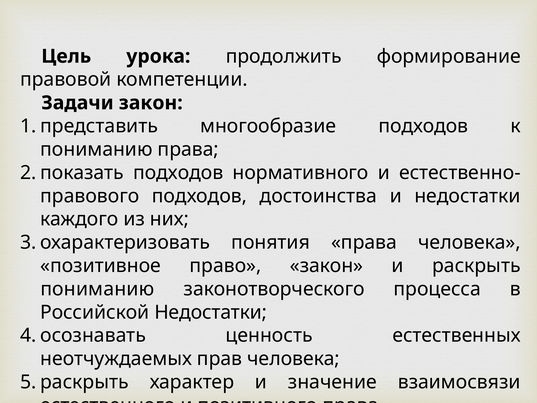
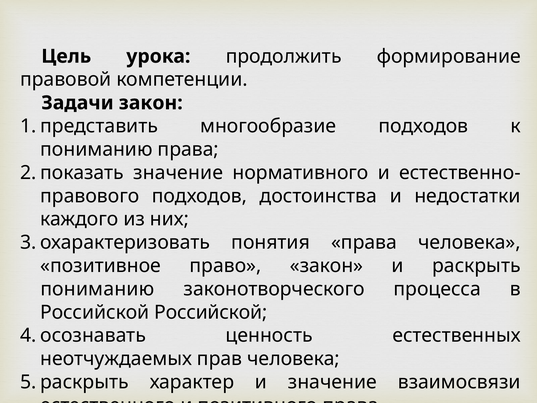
подходов: подходов -> значение (178, 173)
Российской Недостатки: Недостатки -> Российской (211, 312)
